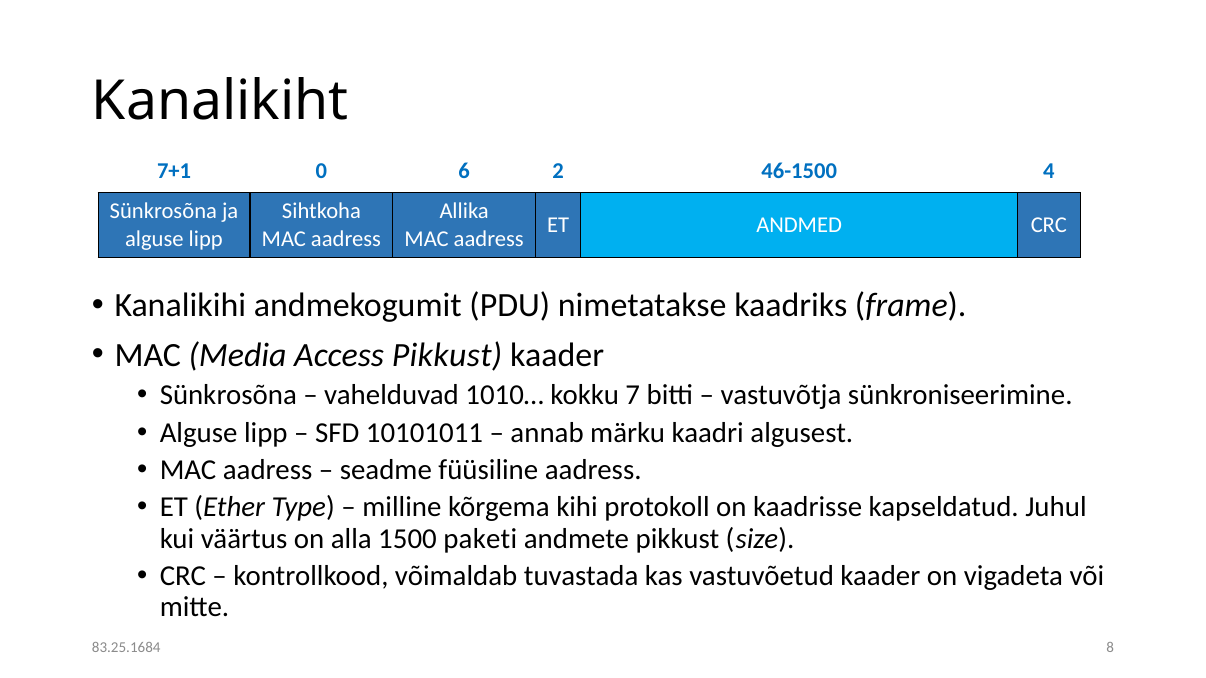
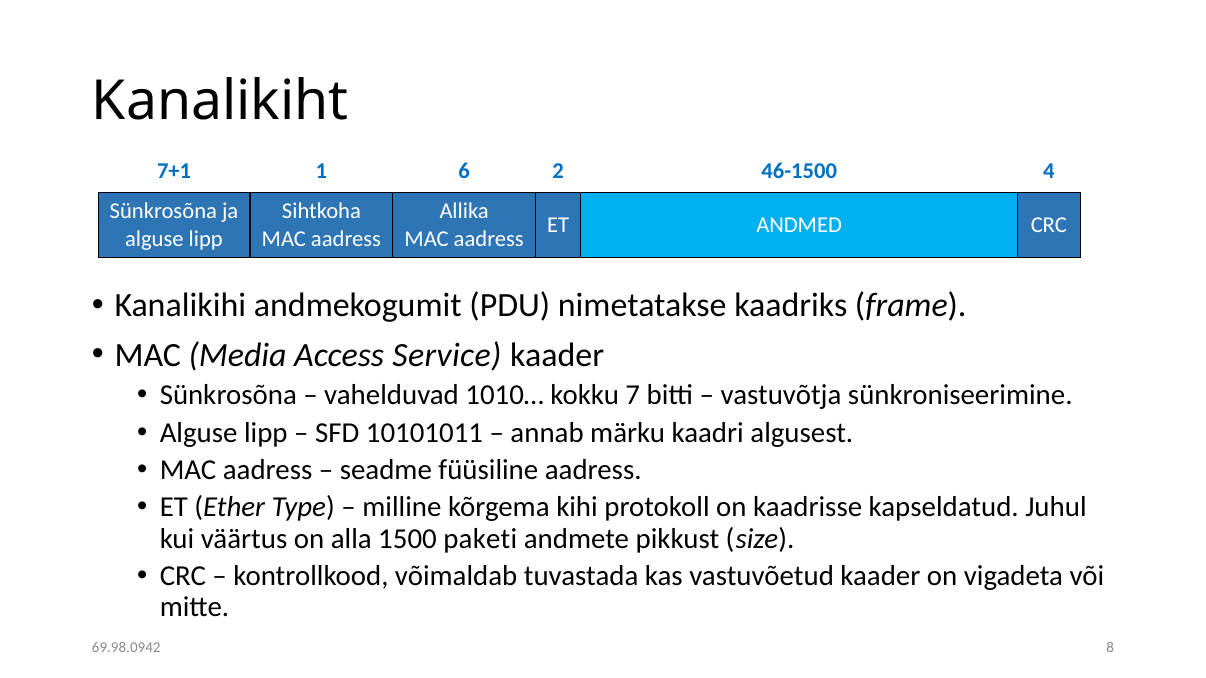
0: 0 -> 1 (321, 171)
Access Pikkust: Pikkust -> Service (447, 355)
83.25.1684: 83.25.1684 -> 69.98.0942 (126, 648)
